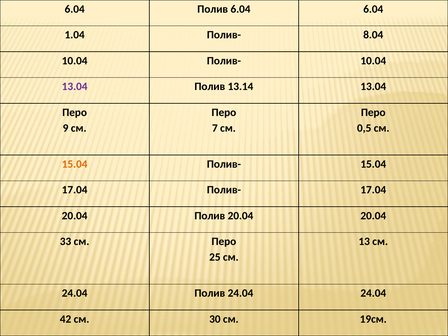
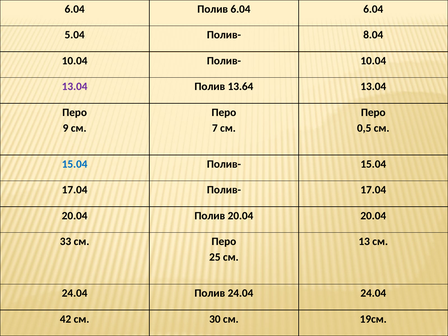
1.04: 1.04 -> 5.04 (75, 35)
13.14: 13.14 -> 13.64 (241, 87)
15.04 colour: orange -> blue (75, 164)
